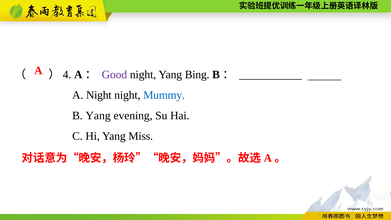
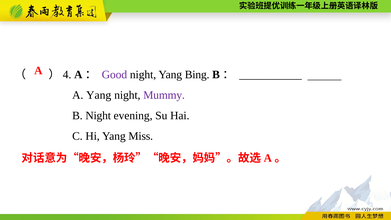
A Night: Night -> Yang (99, 95)
Mummy colour: blue -> purple (164, 95)
B Yang: Yang -> Night (98, 116)
